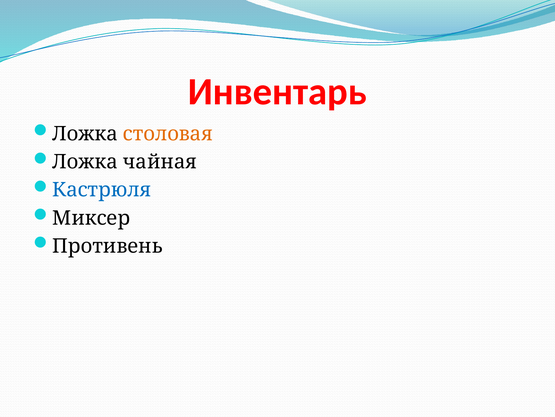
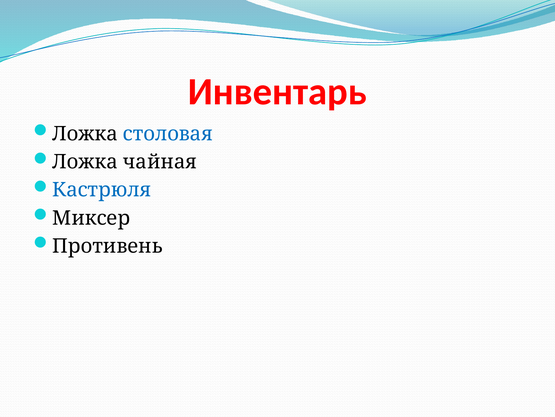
столовая colour: orange -> blue (168, 134)
